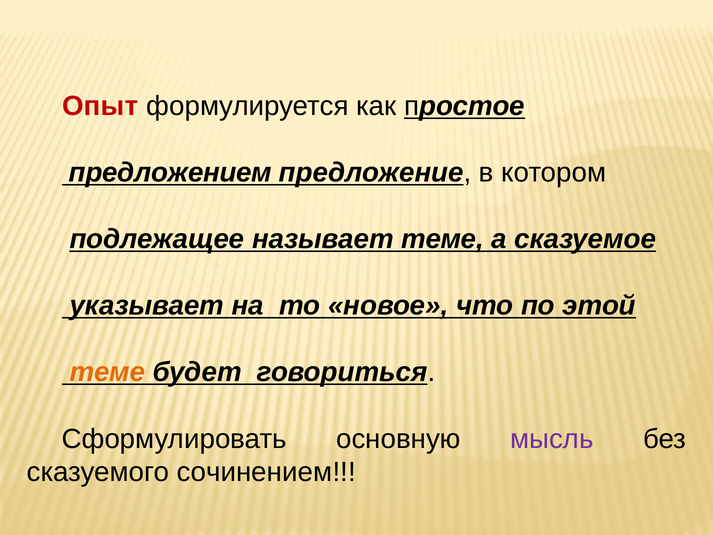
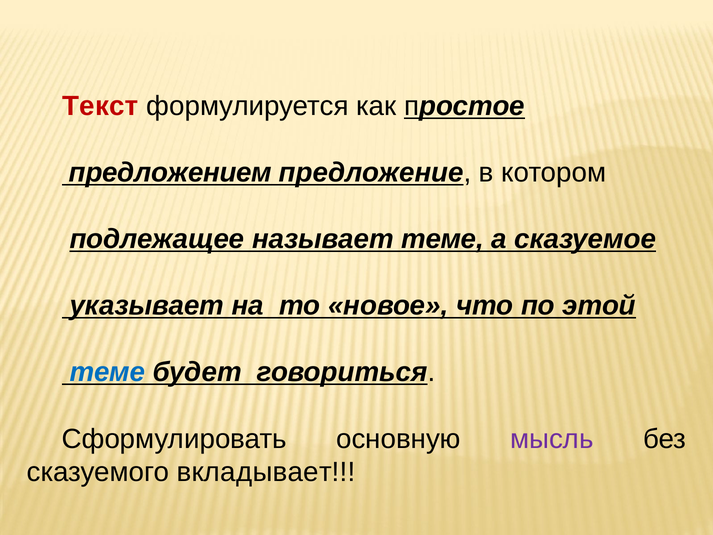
Опыт: Опыт -> Текст (100, 106)
теме colour: orange -> blue (107, 372)
сочинением: сочинением -> вкладывает (266, 472)
